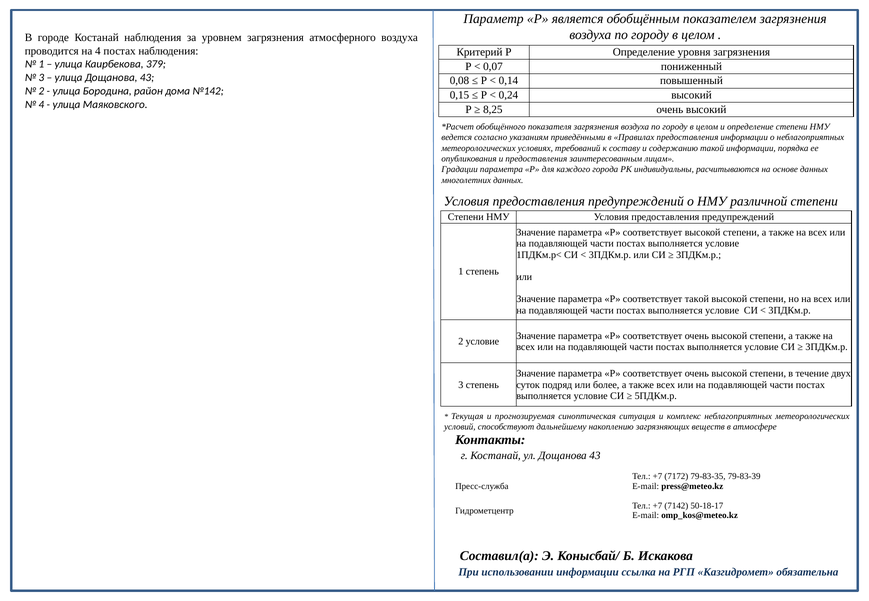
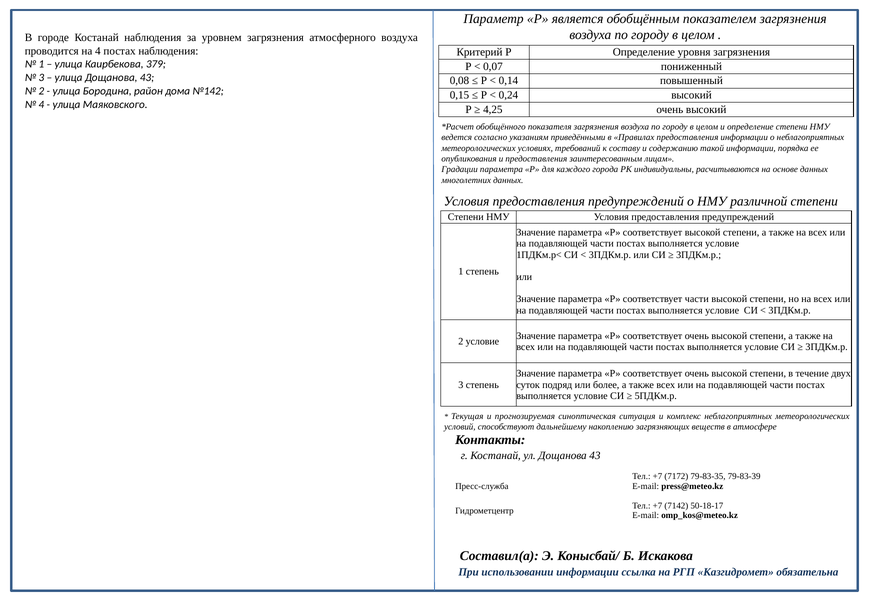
8,25: 8,25 -> 4,25 (493, 110)
соответствует такой: такой -> части (697, 299)
